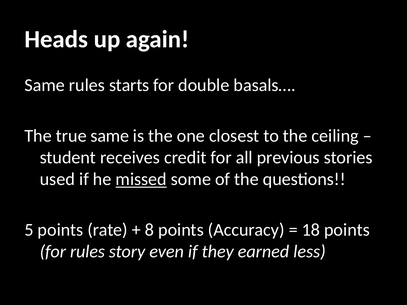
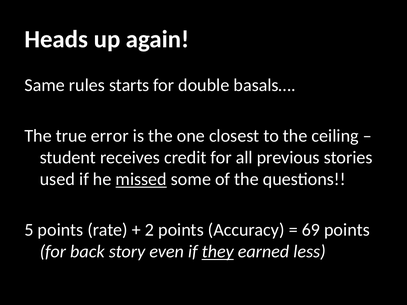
true same: same -> error (110, 136)
8: 8 -> 2 (149, 230)
18: 18 -> 69 (311, 230)
for rules: rules -> back (87, 252)
they underline: none -> present (218, 252)
